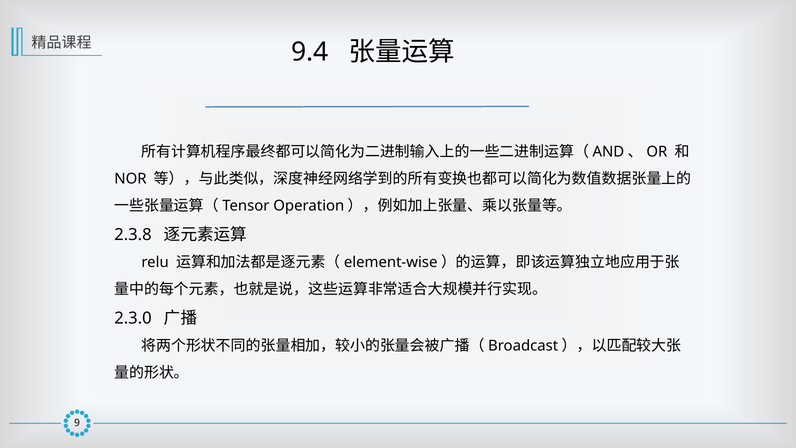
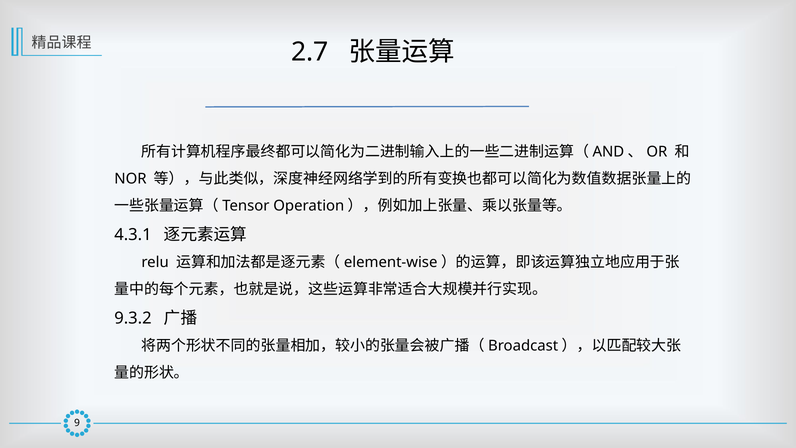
9.4: 9.4 -> 2.7 (310, 52)
2.3.8: 2.3.8 -> 4.3.1 (133, 234)
2.3.0: 2.3.0 -> 9.3.2 (133, 318)
